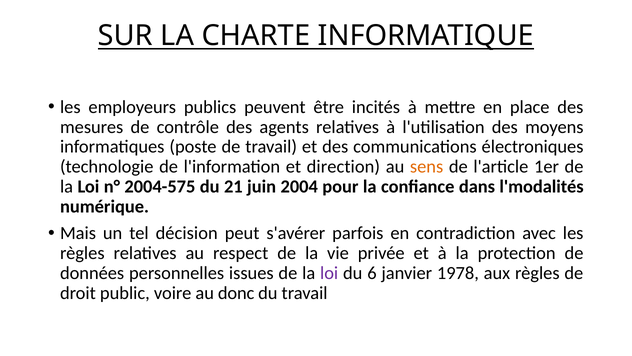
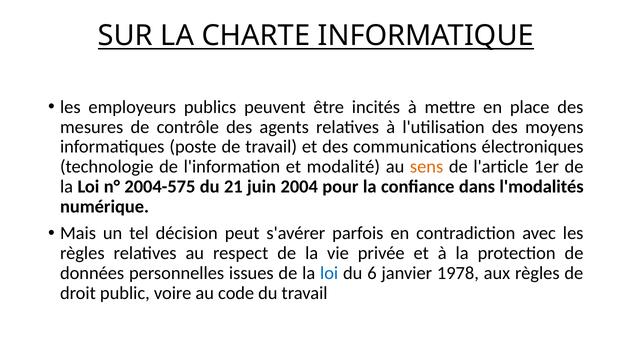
direction: direction -> modalité (343, 167)
loi colour: purple -> blue (329, 273)
donc: donc -> code (236, 293)
